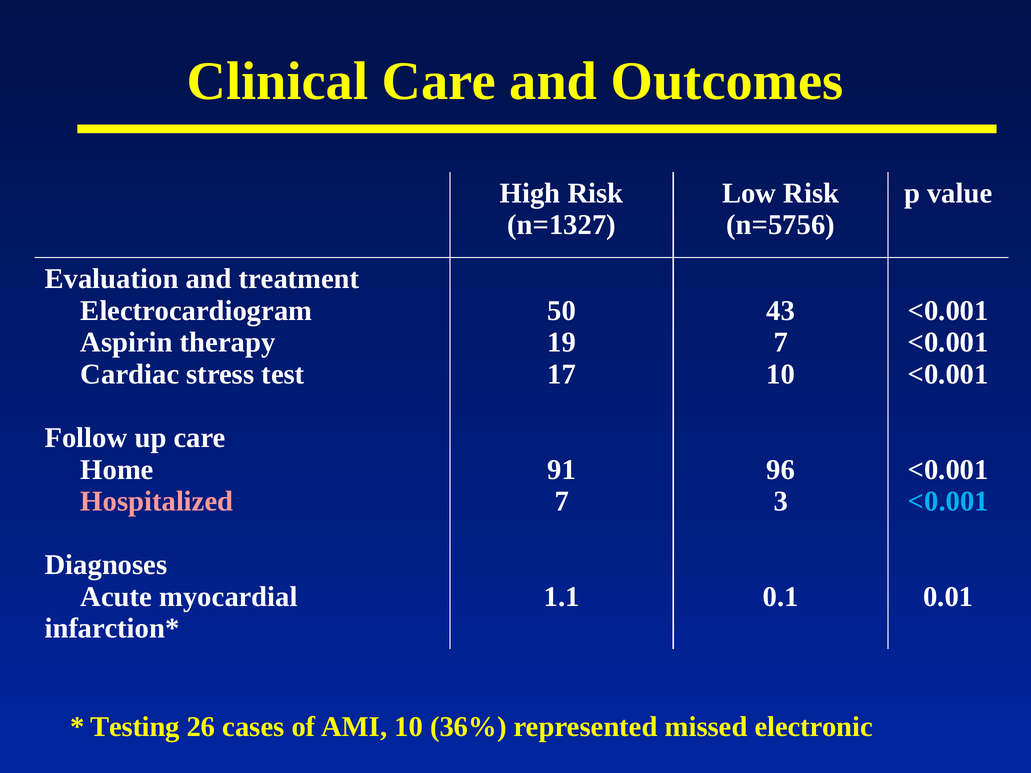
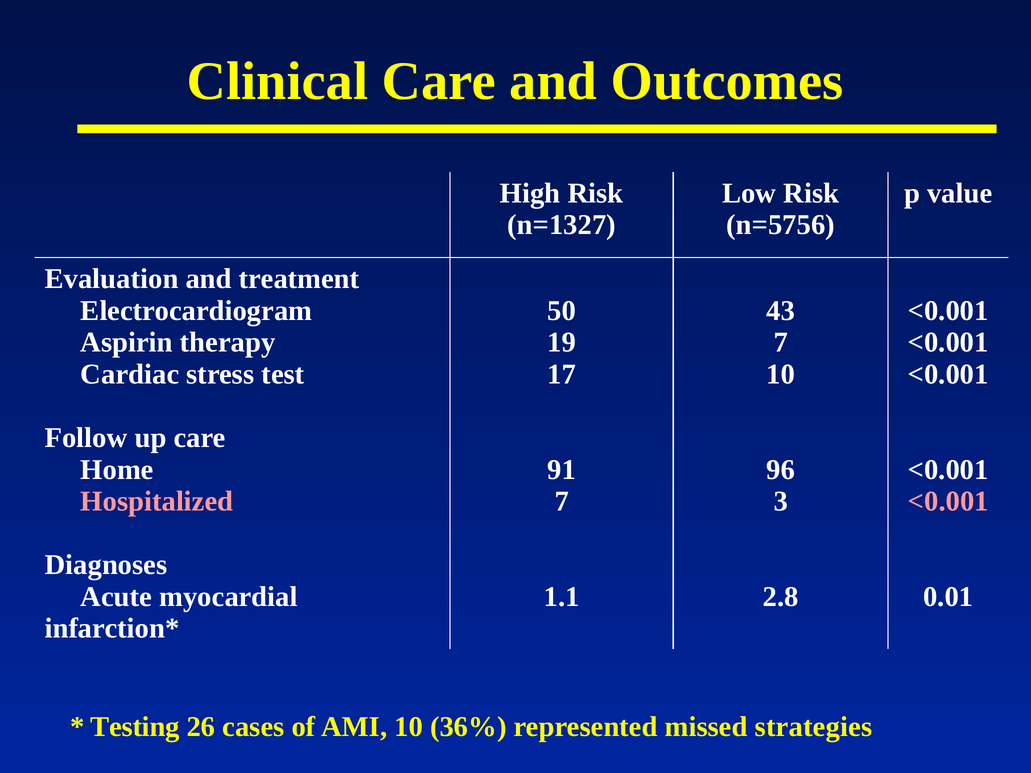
<0.001 colour: light blue -> pink (948, 501)
0.1: 0.1 -> 2.8 (781, 597)
electronic: electronic -> strategies (814, 727)
